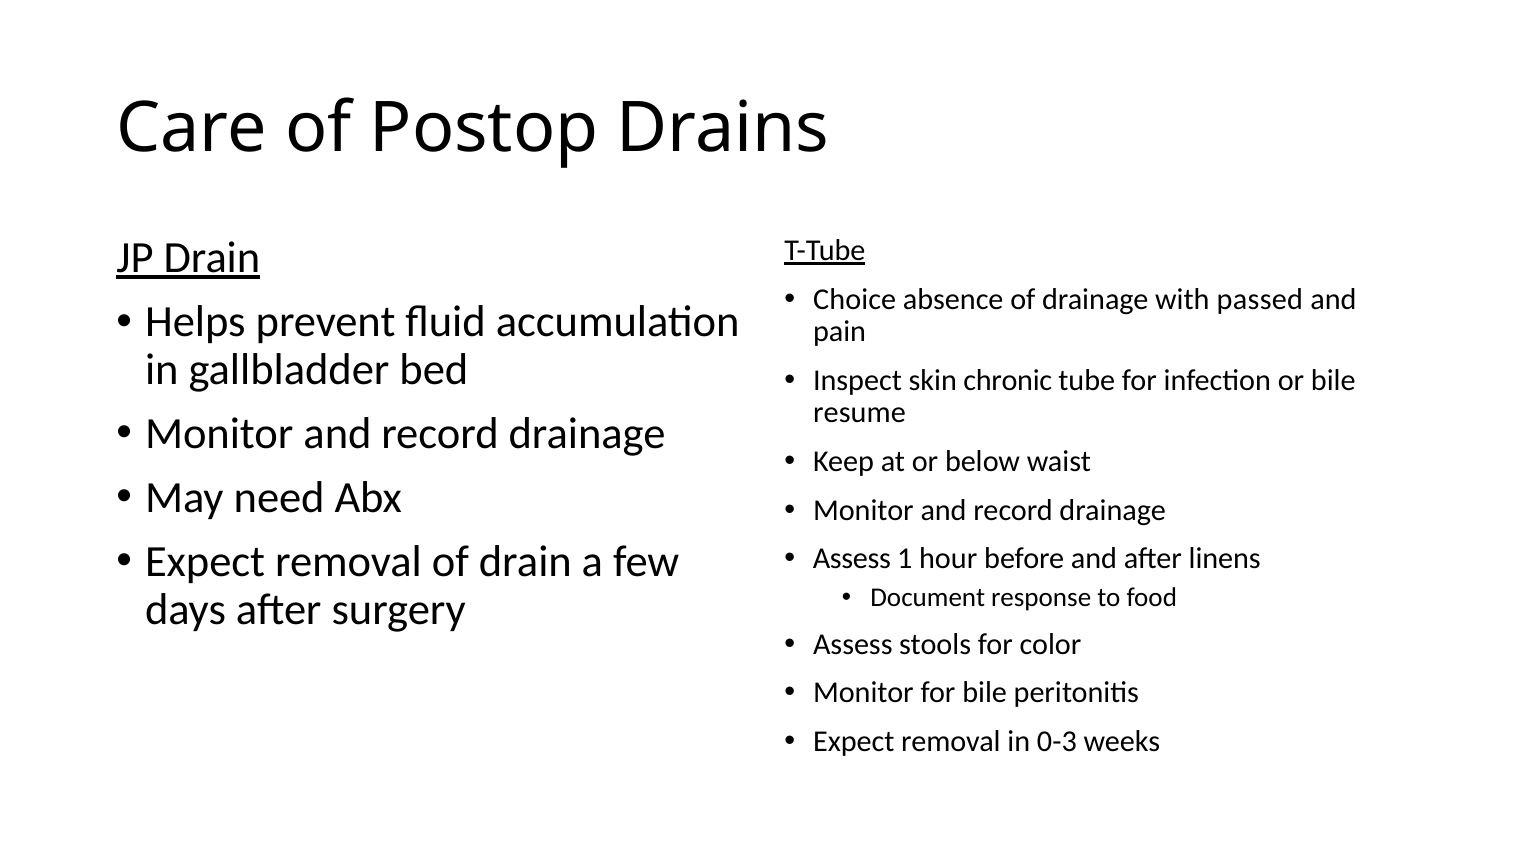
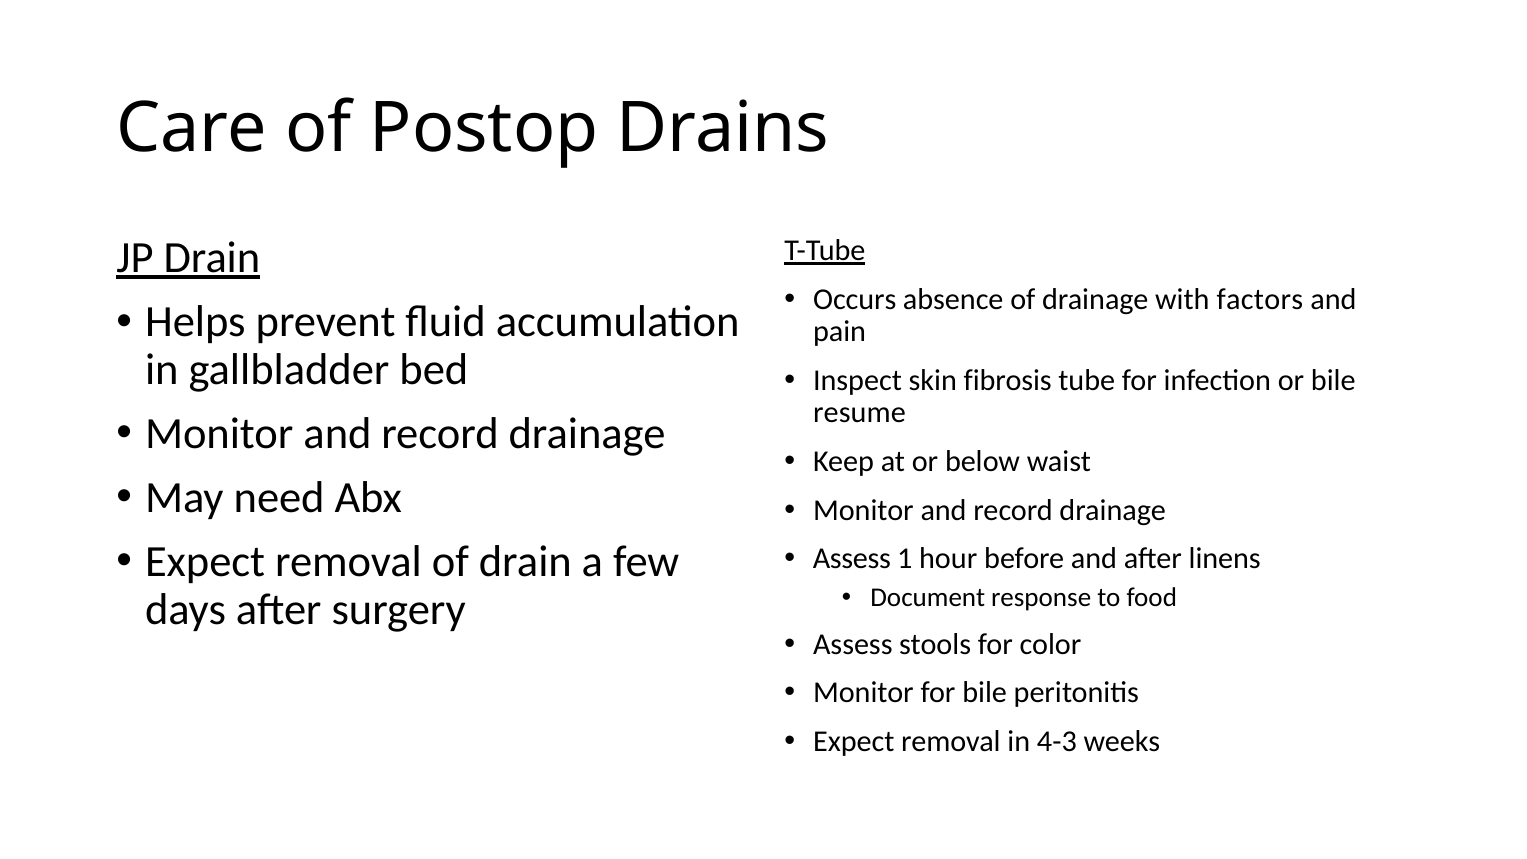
Choice: Choice -> Occurs (855, 299)
passed: passed -> factors (1260, 299)
chronic: chronic -> fibrosis (1008, 380)
0-3: 0-3 -> 4-3 (1057, 741)
